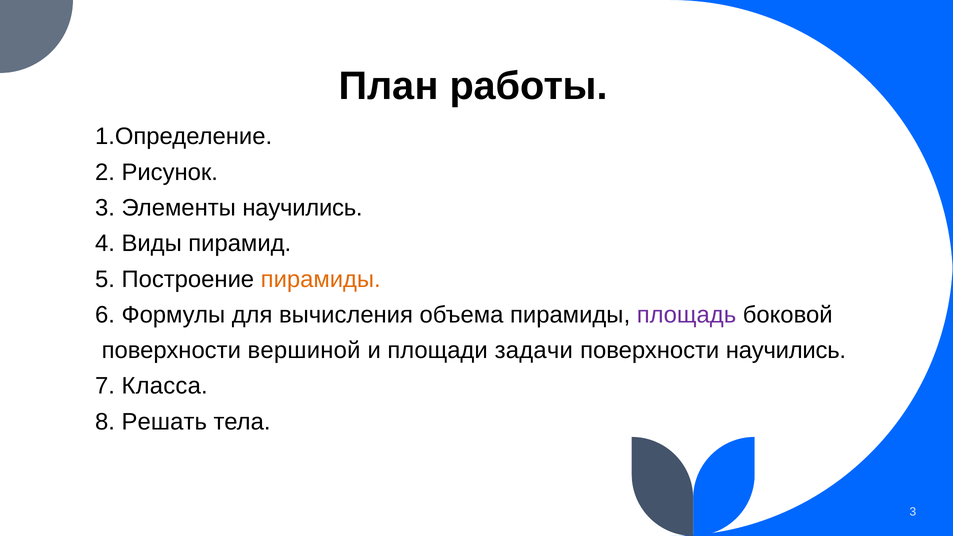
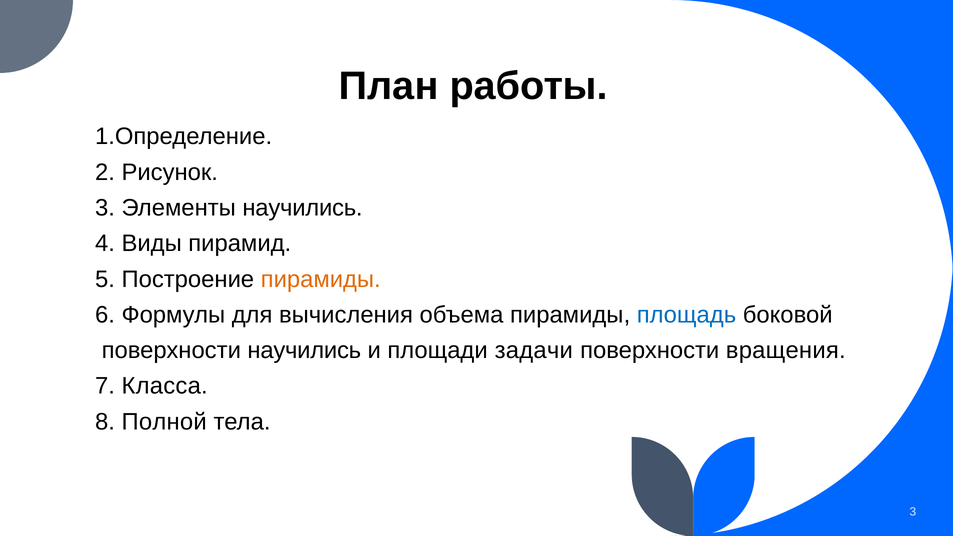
площадь colour: purple -> blue (686, 315)
поверхности вершиной: вершиной -> научились (304, 350)
поверхности научились: научились -> вращения (786, 350)
Решать: Решать -> Полной (164, 422)
